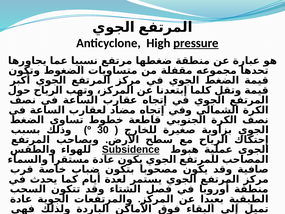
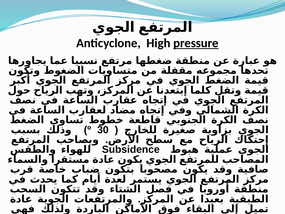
Subsidence underline: present -> none (131, 149)
